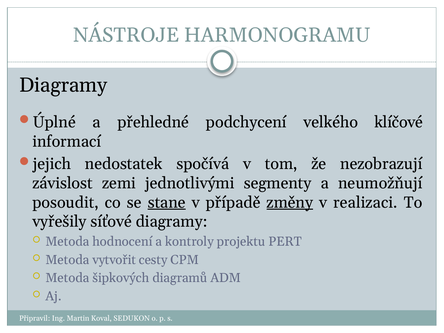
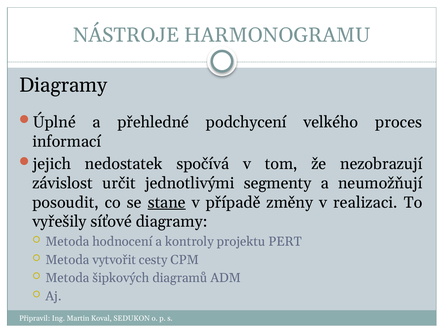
klíčové: klíčové -> proces (399, 122)
zemi: zemi -> určit (119, 183)
změny underline: present -> none (290, 202)
